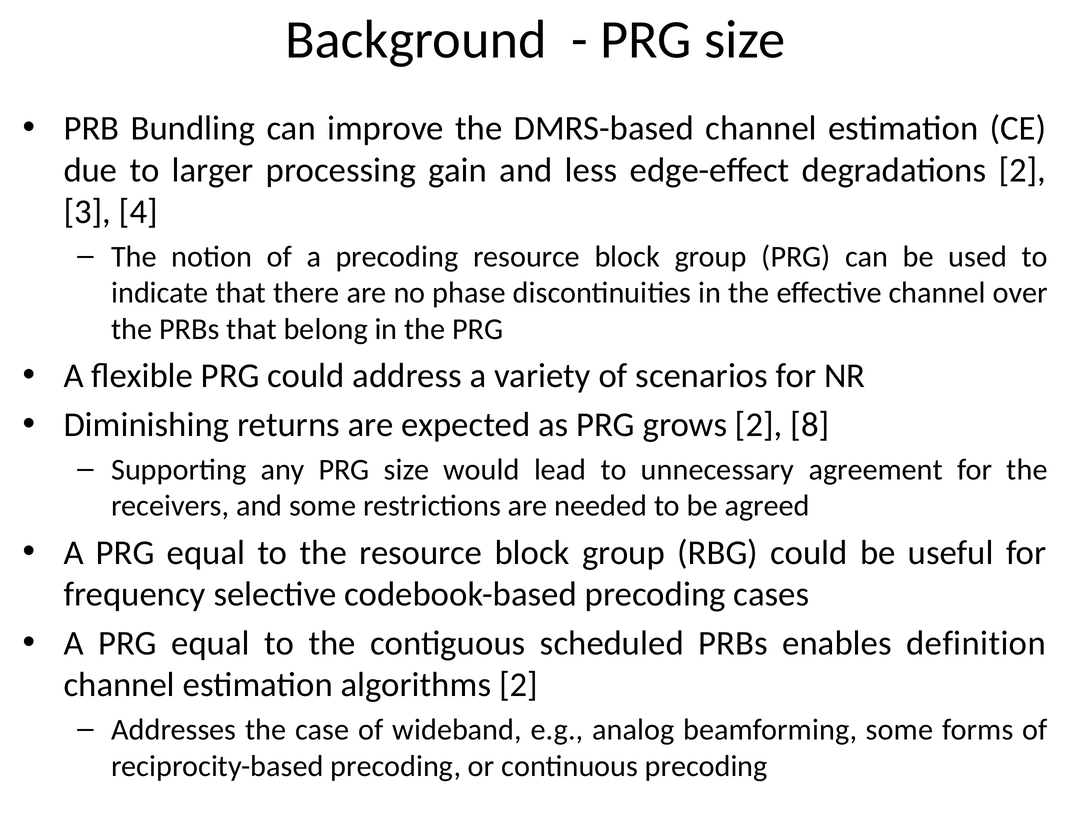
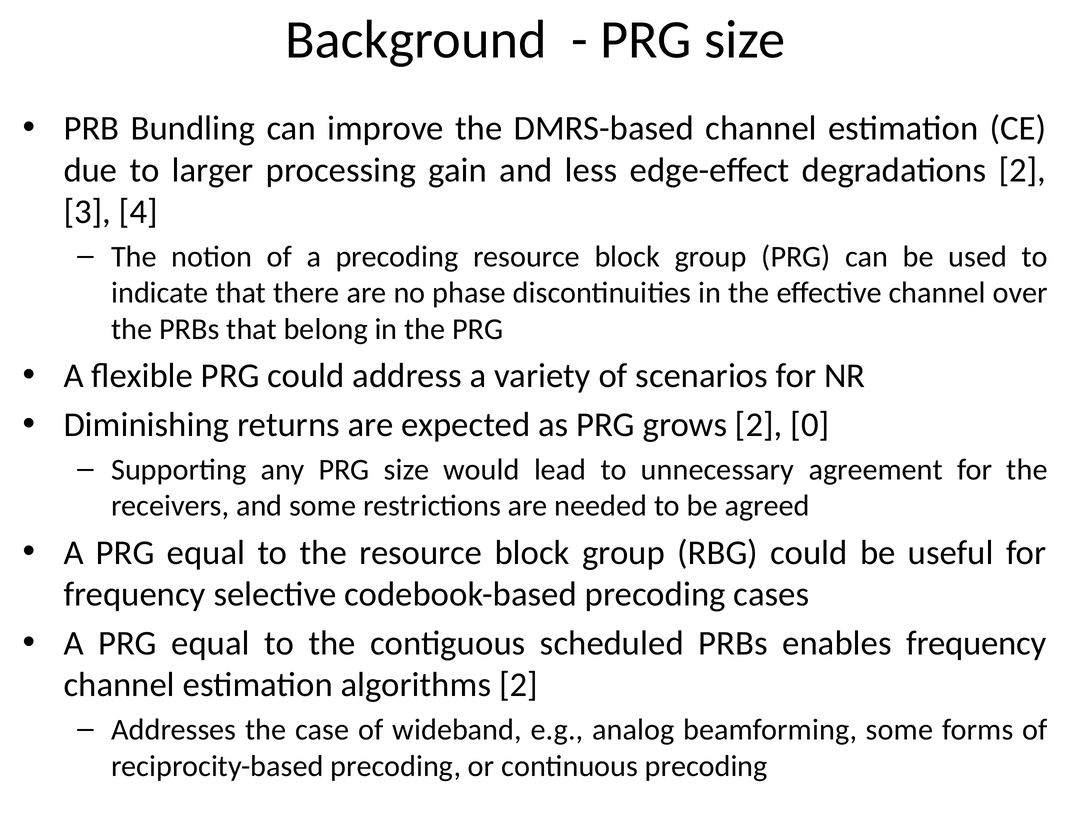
8: 8 -> 0 (810, 425)
enables definition: definition -> frequency (976, 643)
